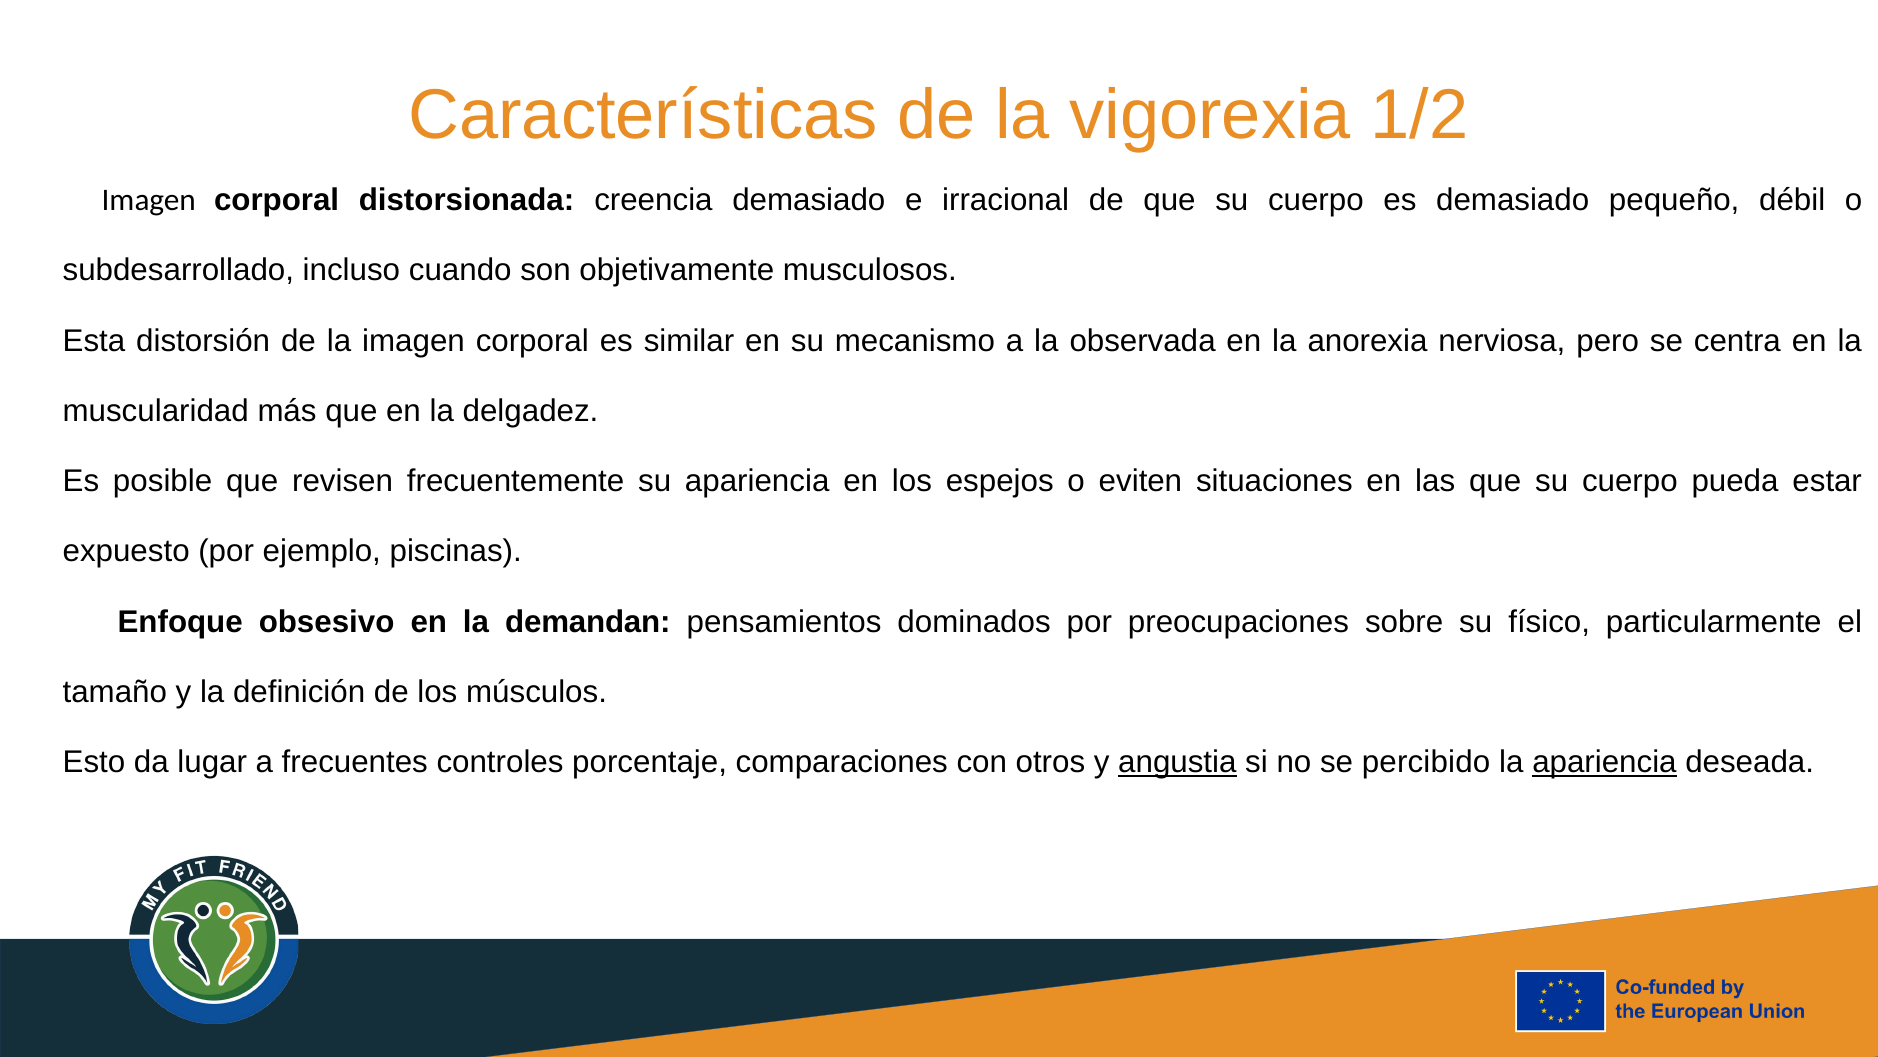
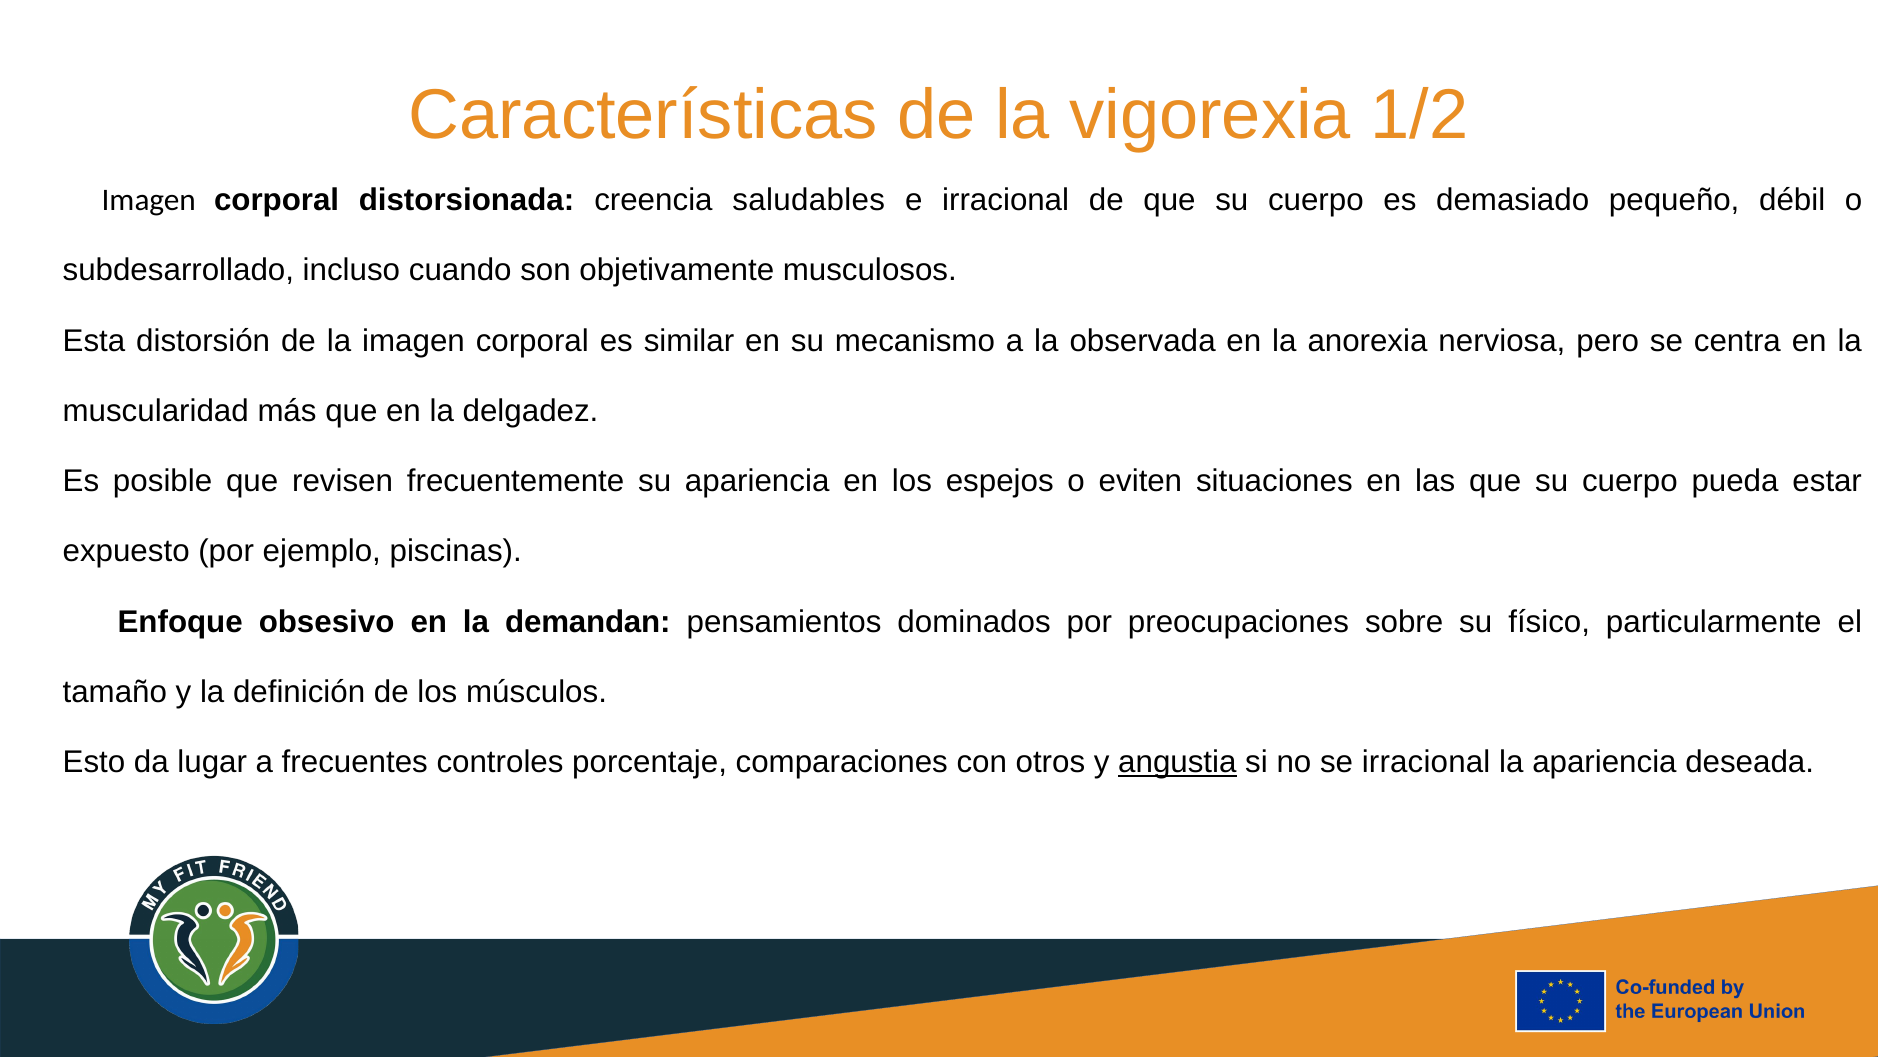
creencia demasiado: demasiado -> saludables (809, 200)
se percibido: percibido -> irracional (1426, 762)
apariencia underline: present -> none (1604, 762)
